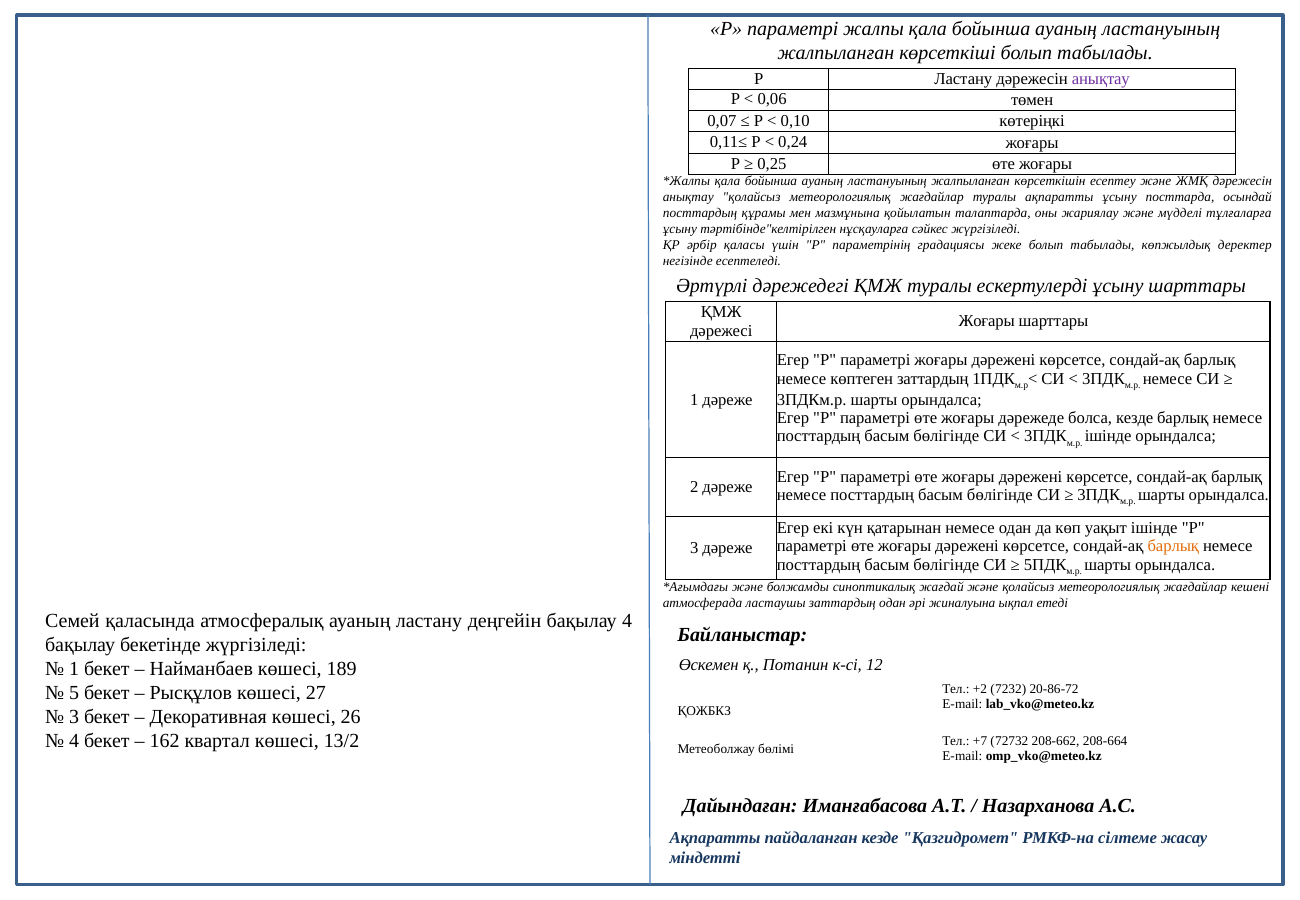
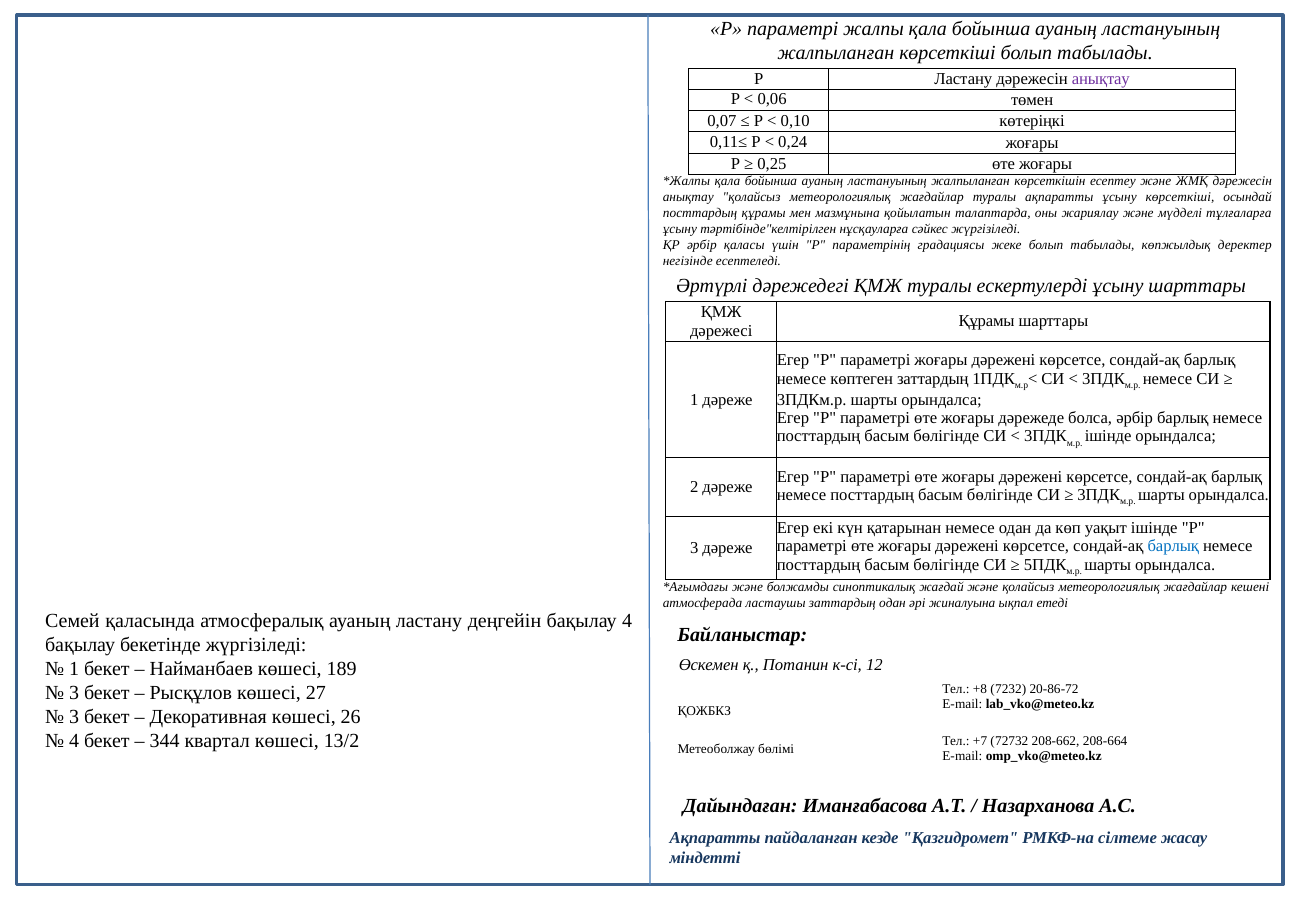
ұсыну посттарда: посттарда -> көрсеткіші (1180, 197)
Жоғары: Жоғары -> Құрамы (987, 321)
болса кезде: кезде -> әрбір (1135, 418)
барлық colour: orange -> blue (1173, 546)
+2: +2 -> +8 (980, 689)
5: 5 -> 3 (74, 693)
162: 162 -> 344 (165, 741)
